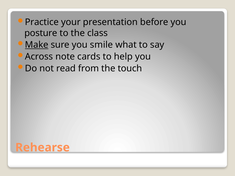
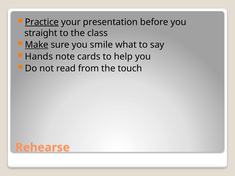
Practice underline: none -> present (42, 22)
posture: posture -> straight (41, 33)
Across: Across -> Hands (39, 57)
